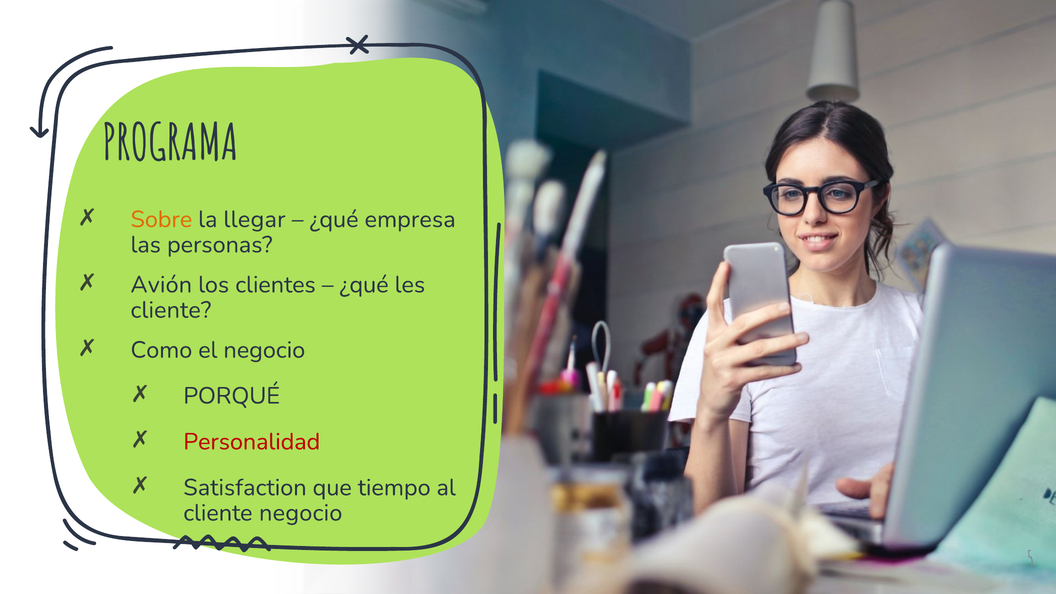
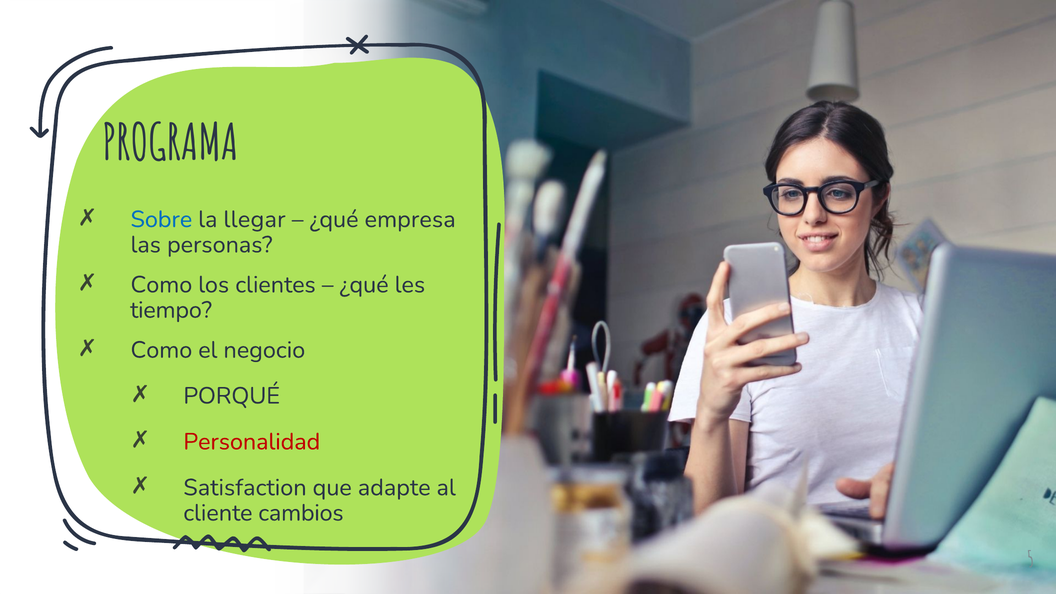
Sobre colour: orange -> blue (161, 219)
Avión: Avión -> Como (161, 285)
cliente: cliente -> tiempo (171, 310)
tiempo: tiempo -> adapte (394, 488)
cliente negocio: negocio -> cambios (301, 513)
